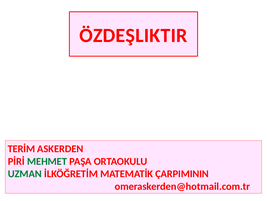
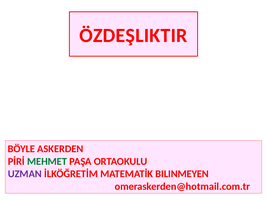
TERİM: TERİM -> BÖYLE (21, 148)
UZMAN colour: green -> purple (25, 173)
ÇARPIMININ: ÇARPIMININ -> BILINMEYEN (182, 173)
